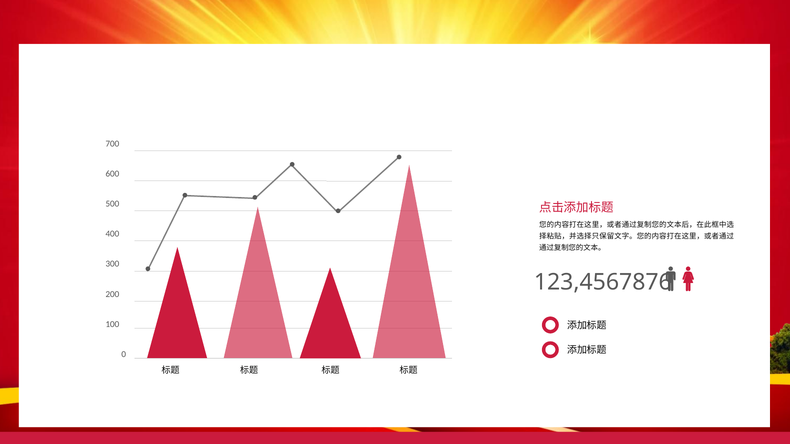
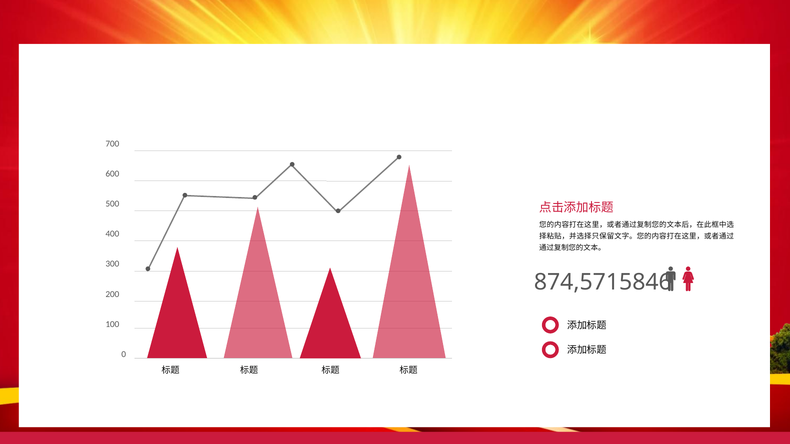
123,4567876: 123,4567876 -> 874,5715846 (603, 282)
